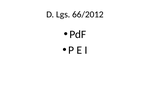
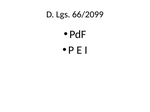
66/2012: 66/2012 -> 66/2099 (88, 15)
